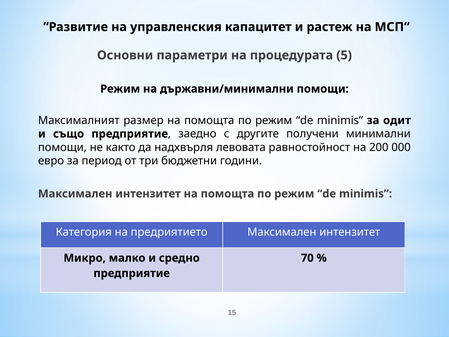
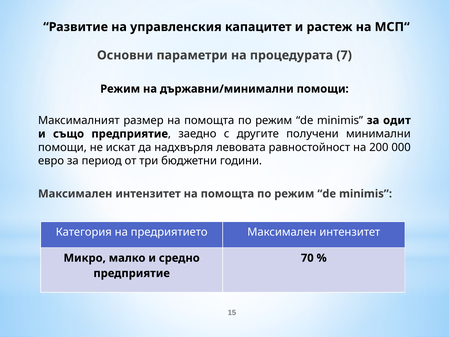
5: 5 -> 7 (344, 55)
както: както -> искат (121, 147)
